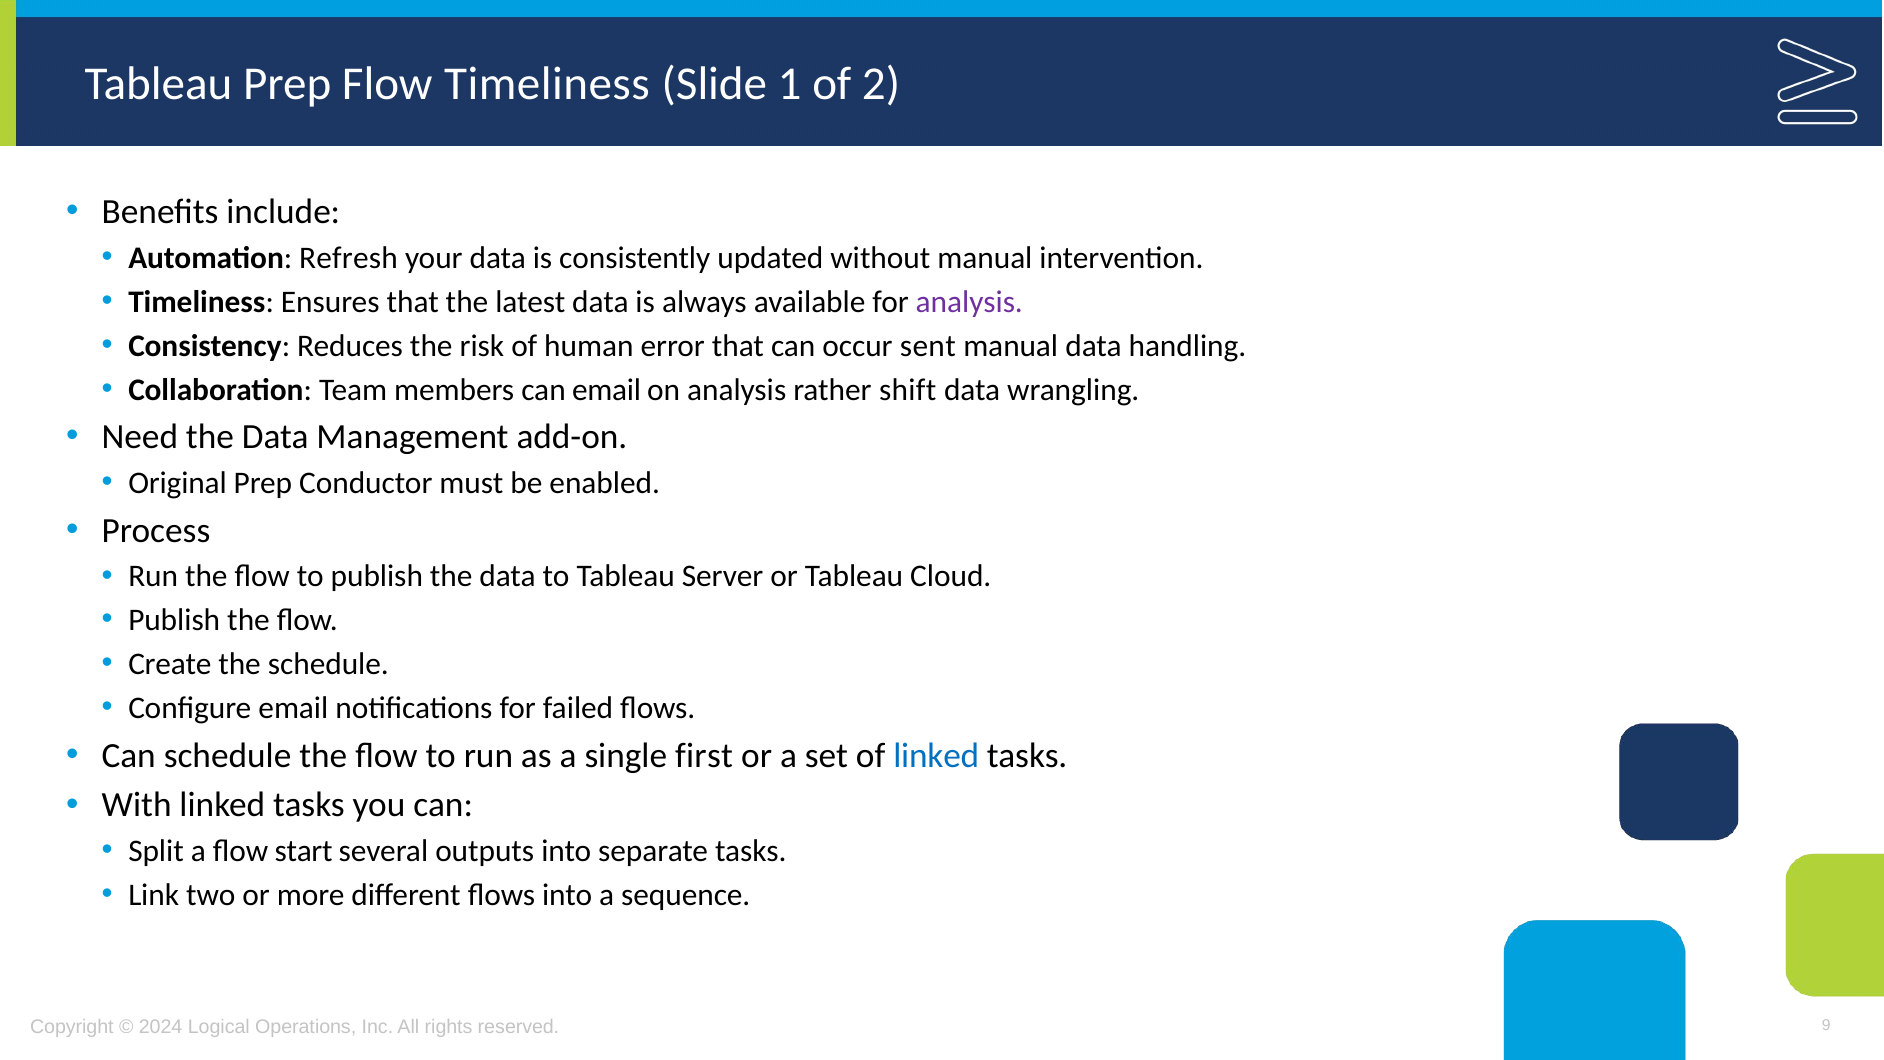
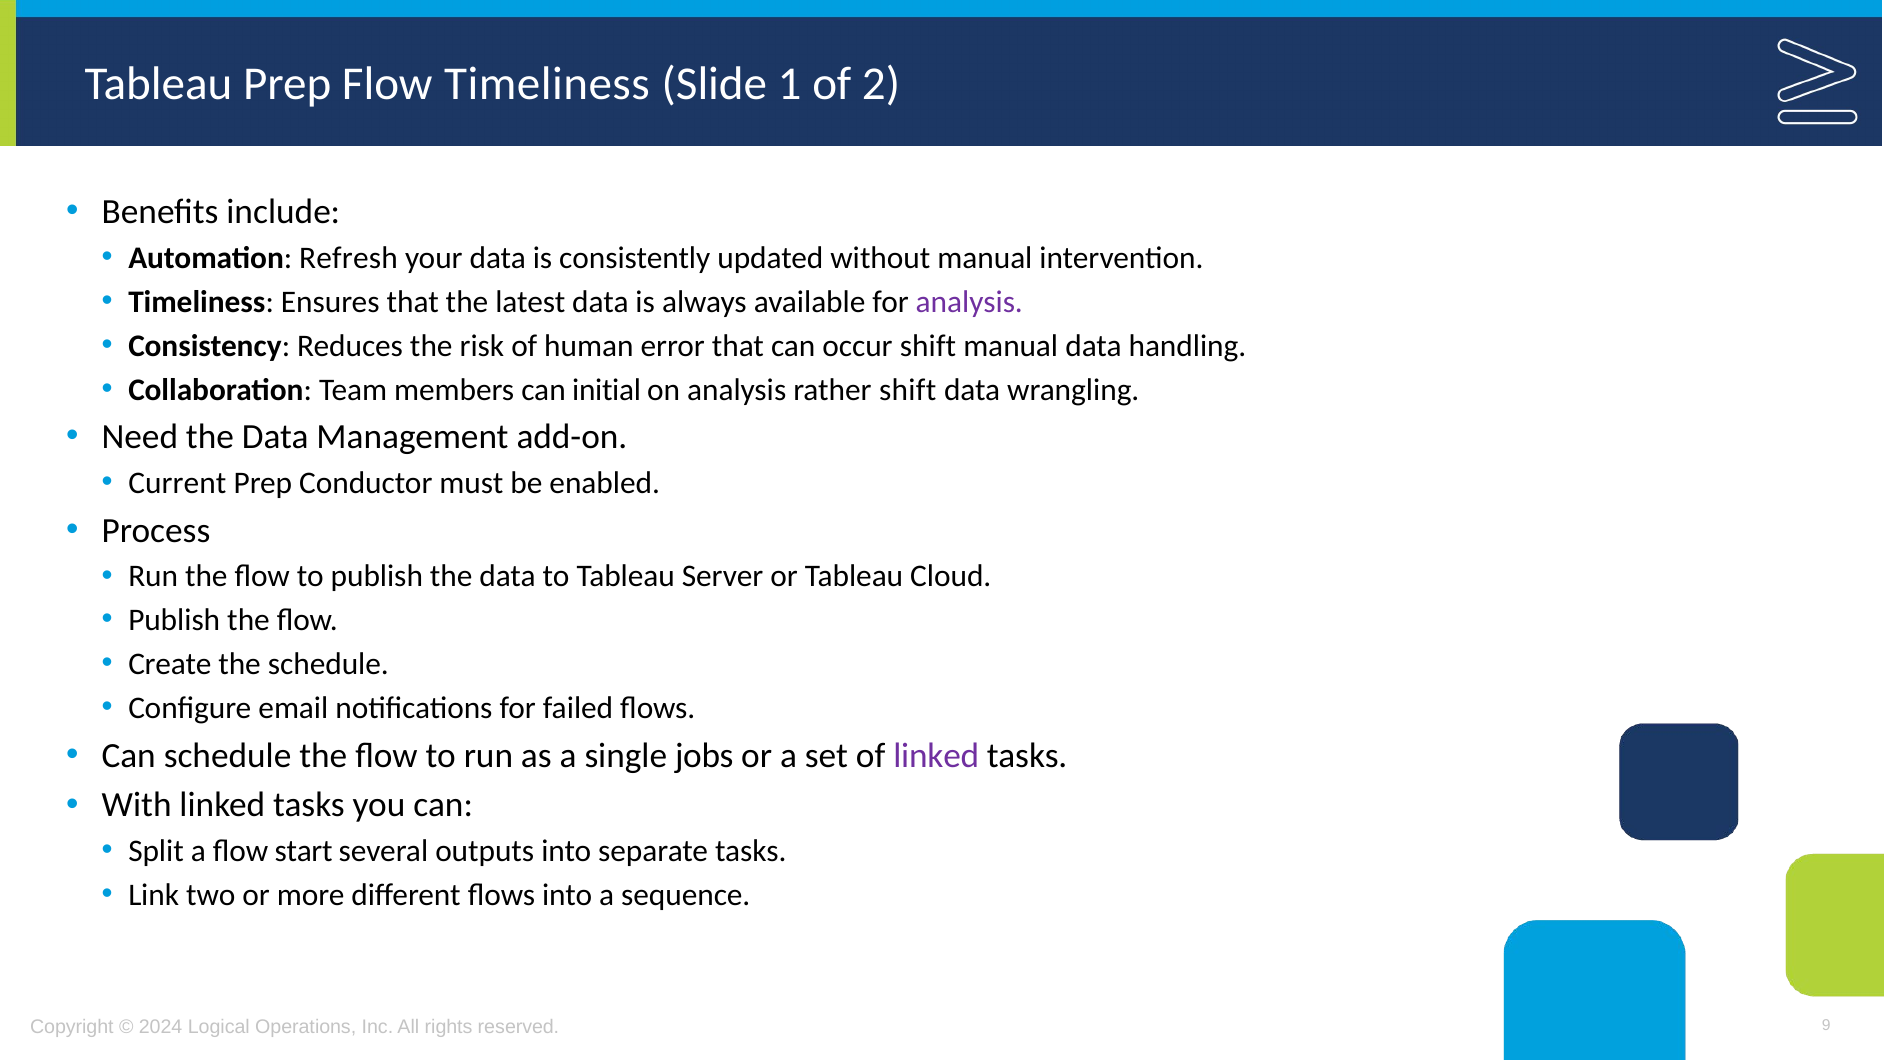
occur sent: sent -> shift (928, 346)
can email: email -> initial (607, 390)
Original: Original -> Current (177, 483)
first: first -> jobs (704, 756)
linked colour: blue -> purple (936, 756)
